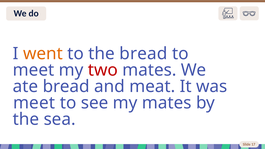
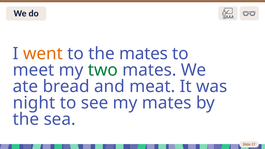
the bread: bread -> mates (144, 54)
two colour: red -> green (103, 70)
meet: meet -> night (34, 103)
